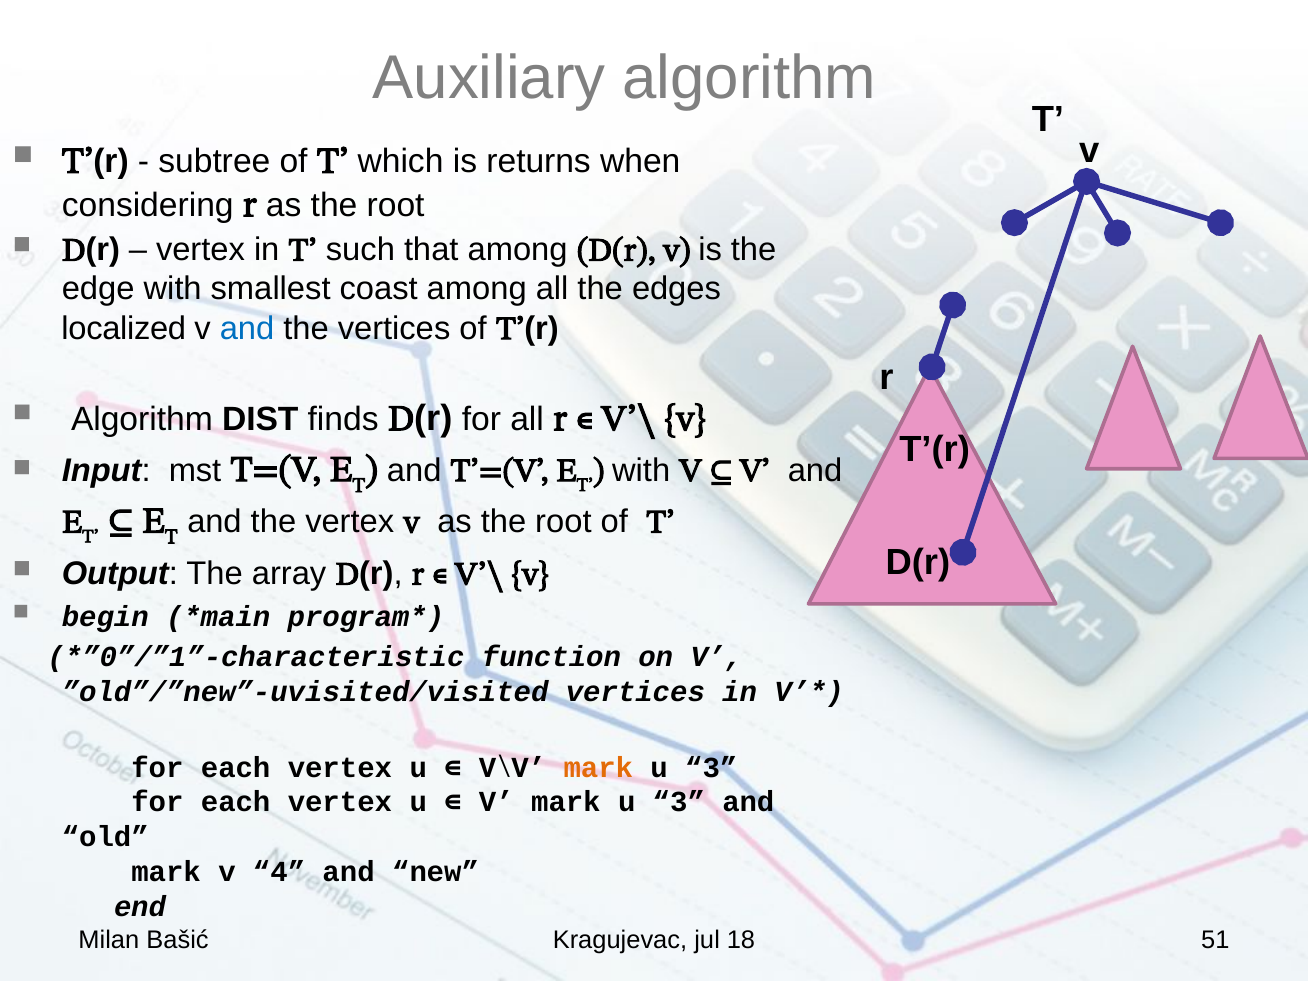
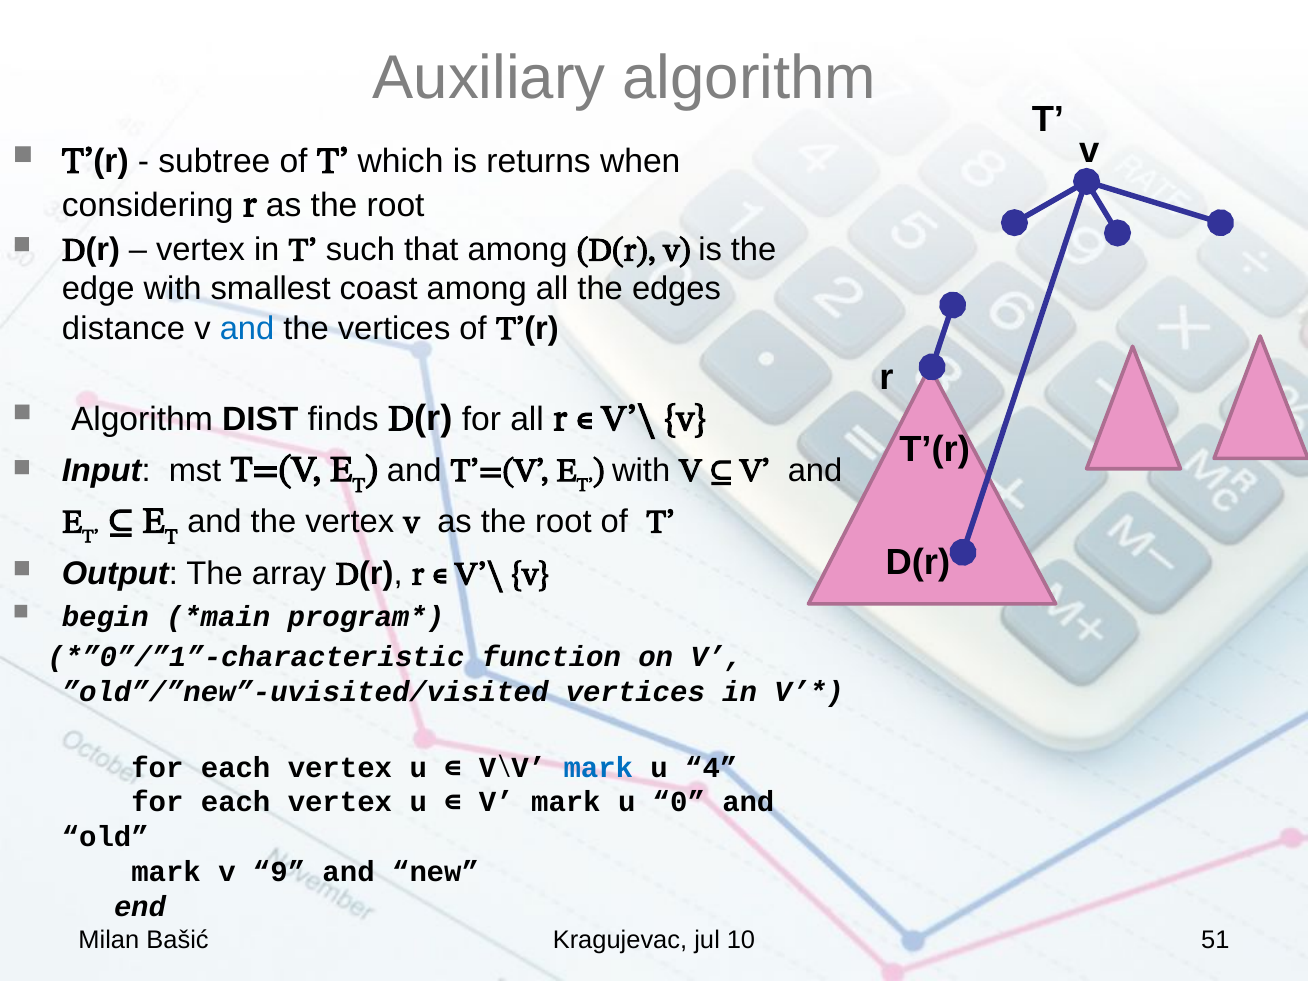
localized: localized -> distance (123, 328)
mark colour: orange -> blue (598, 768)
3: 3 -> 4 (711, 768)
3: 3 -> 0 (679, 802)
4: 4 -> 9 (279, 872)
18: 18 -> 10 (741, 940)
